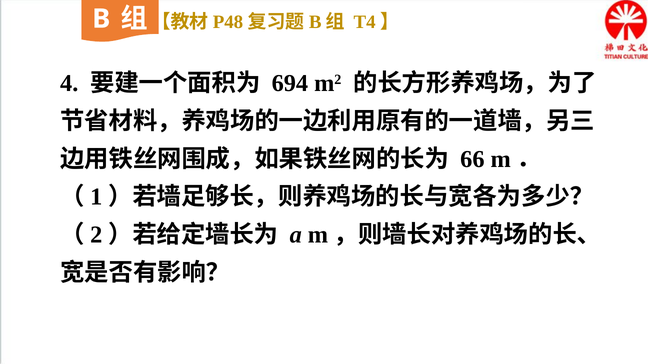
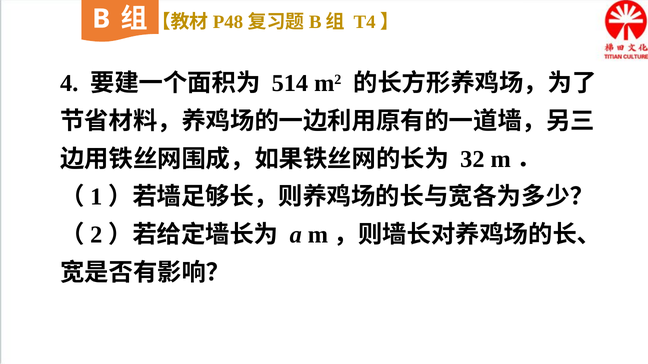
694: 694 -> 514 (290, 83)
66: 66 -> 32 (472, 159)
